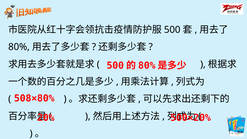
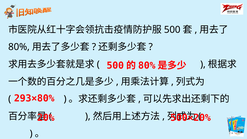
508×80%: 508×80% -> 293×80% (34, 98)
